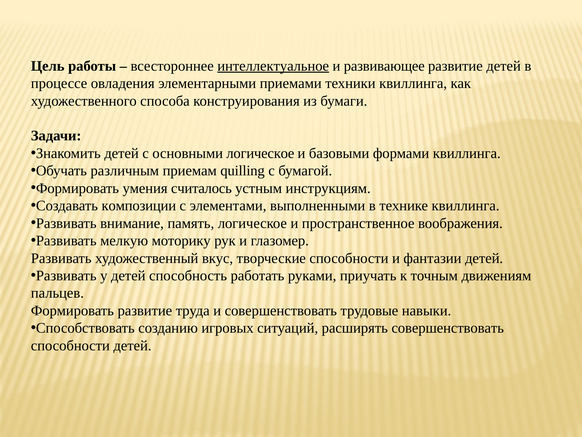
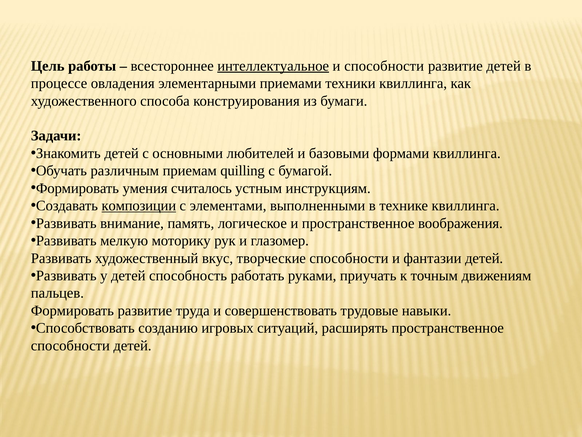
и развивающее: развивающее -> способности (384, 66)
основными логическое: логическое -> любителей (260, 153)
композиции underline: none -> present (139, 206)
расширять совершенствовать: совершенствовать -> пространственное (448, 328)
